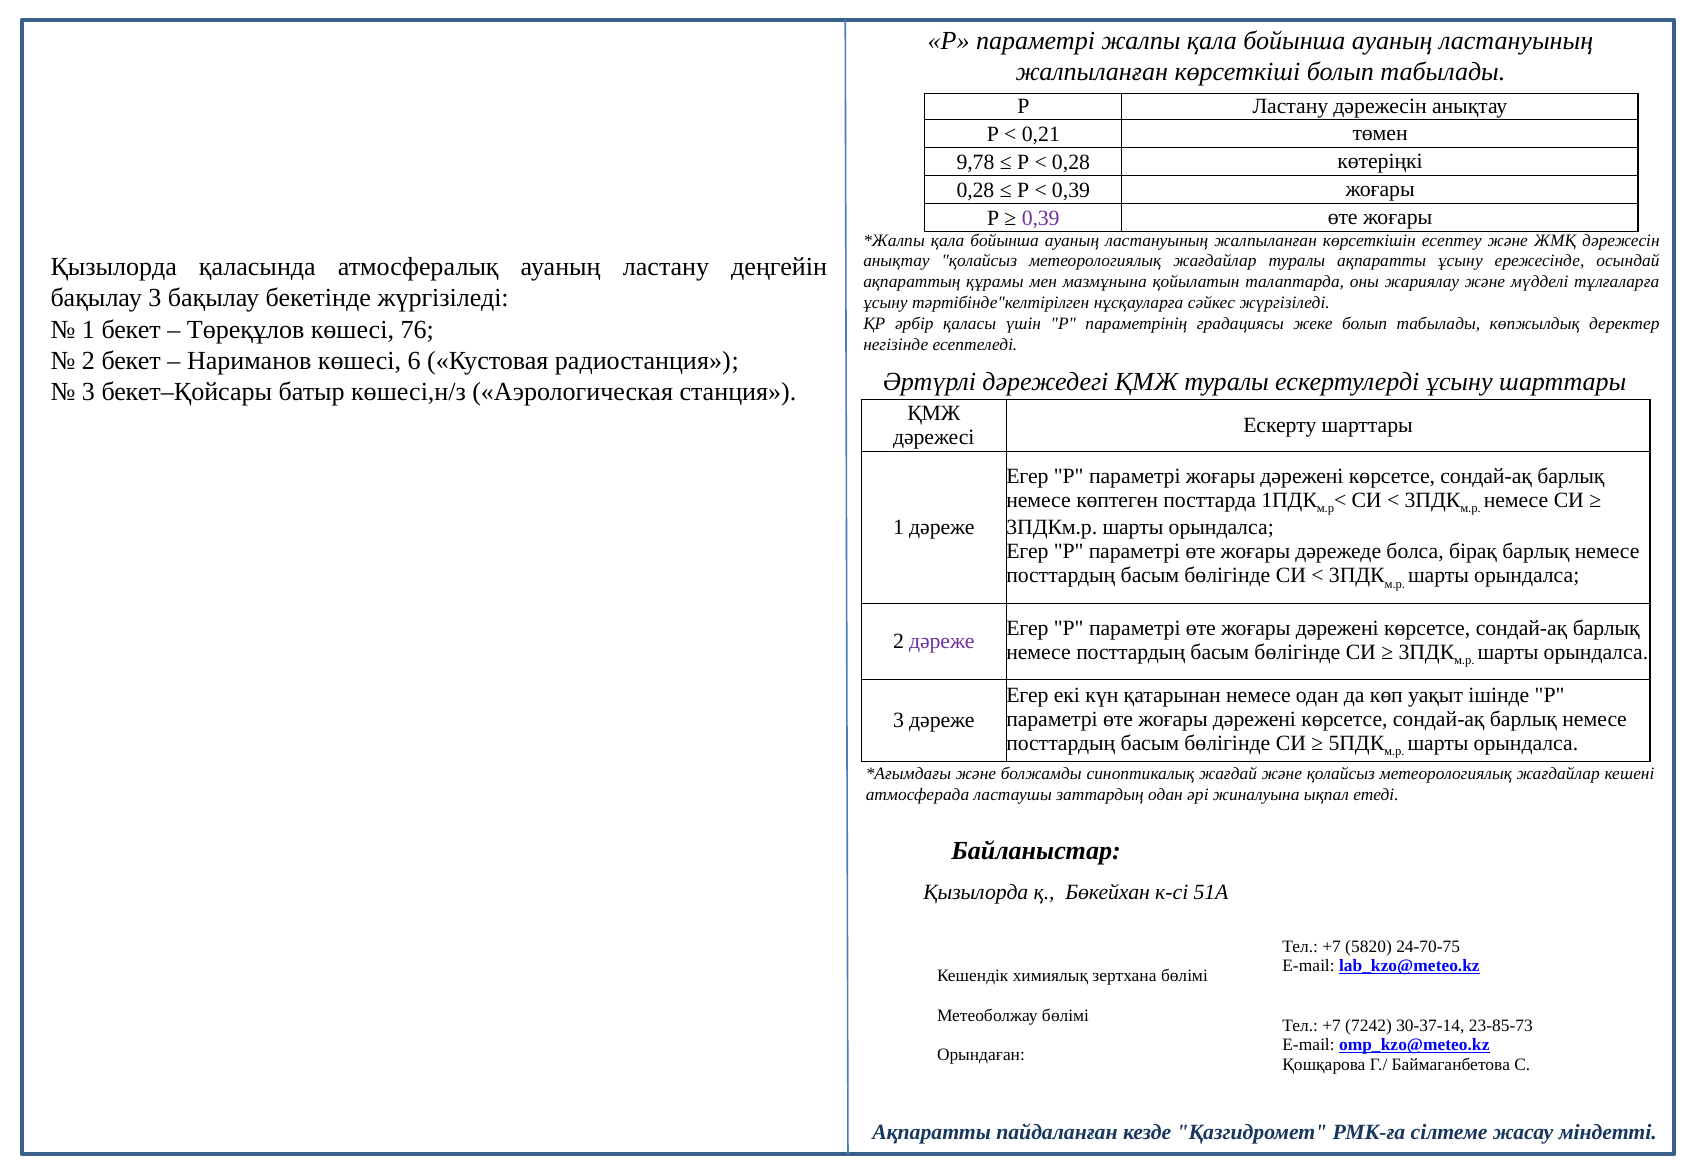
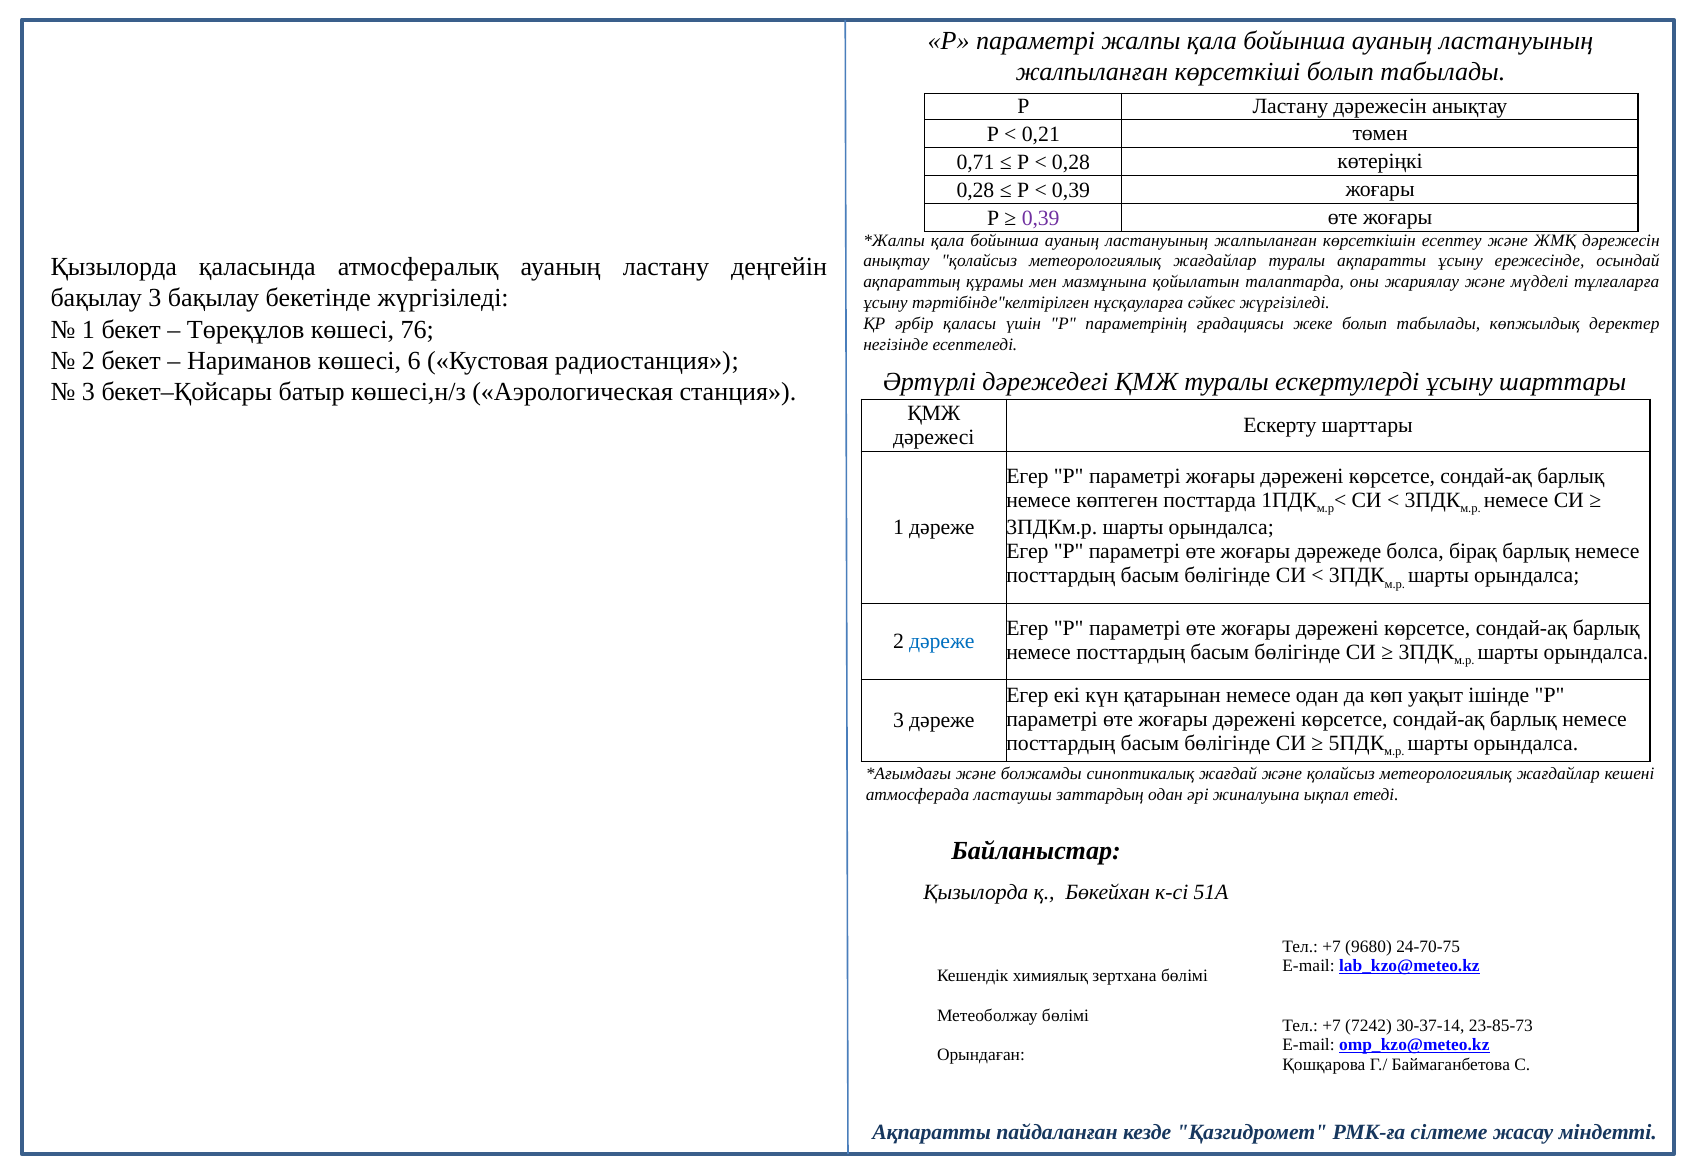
9,78: 9,78 -> 0,71 (975, 162)
дәреже colour: purple -> blue (942, 642)
5820: 5820 -> 9680 (1369, 947)
